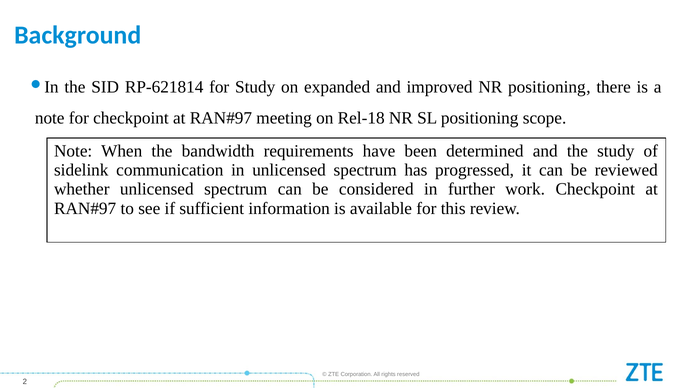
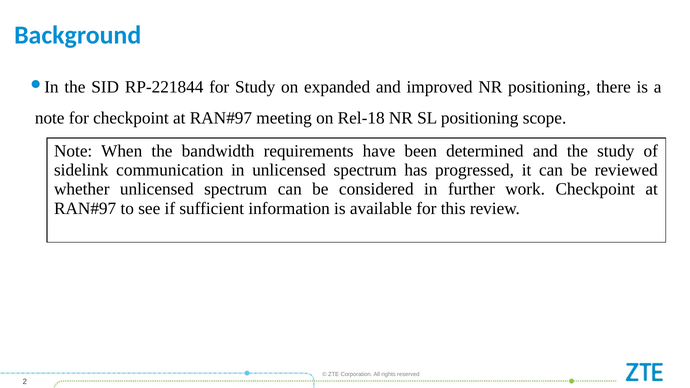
RP-621814: RP-621814 -> RP-221844 (164, 87)
